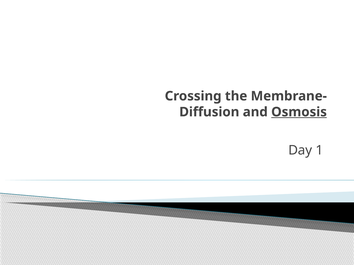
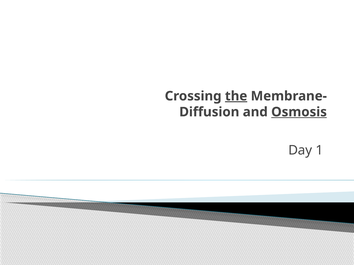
the underline: none -> present (236, 96)
